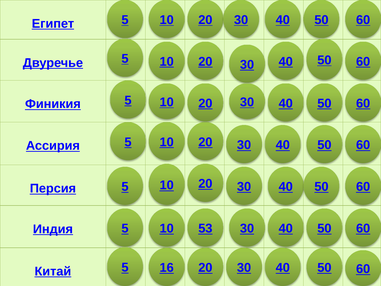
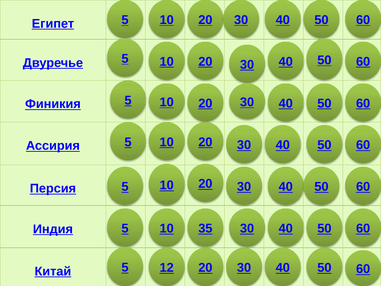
53: 53 -> 35 (205, 228)
16: 16 -> 12 (167, 268)
